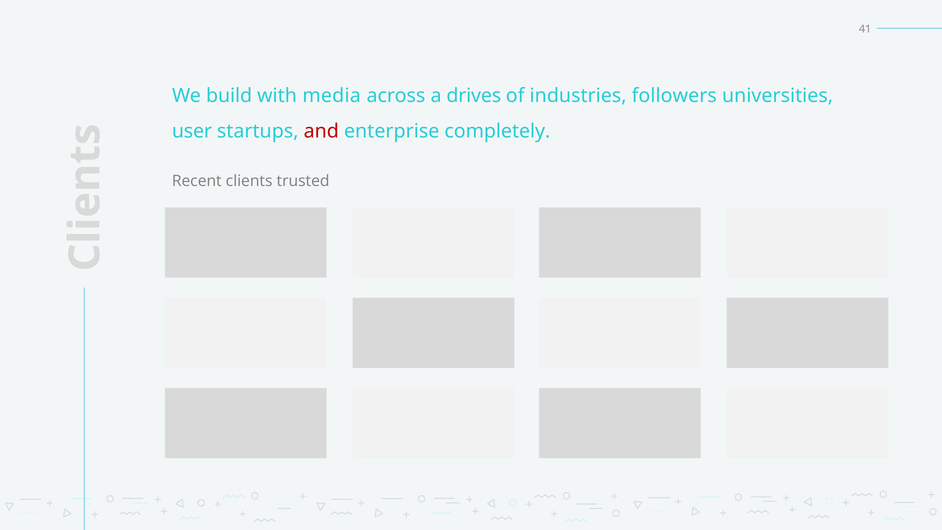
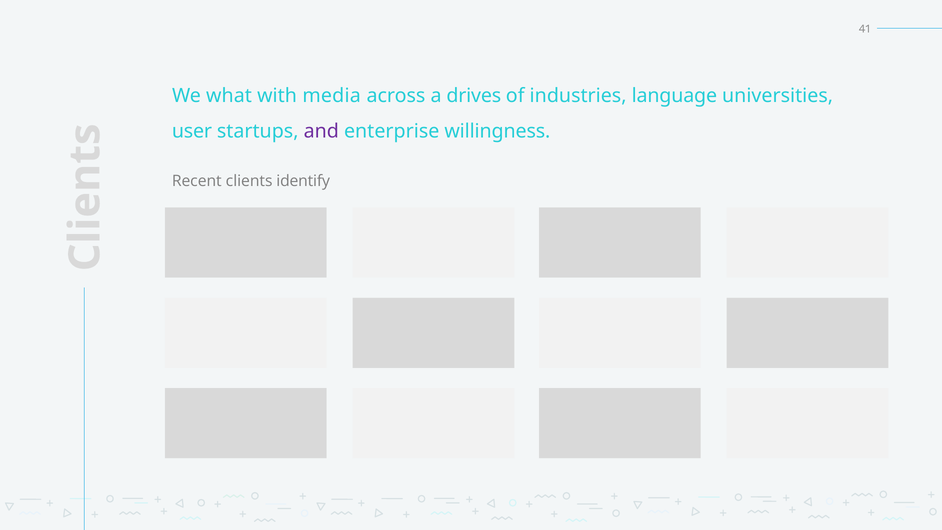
build: build -> what (229, 96)
followers: followers -> language (674, 96)
and colour: red -> purple (321, 131)
completely: completely -> willingness (497, 131)
trusted: trusted -> identify (303, 181)
